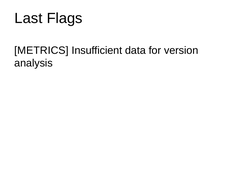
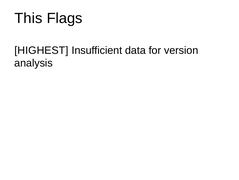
Last: Last -> This (28, 18)
METRICS: METRICS -> HIGHEST (41, 50)
